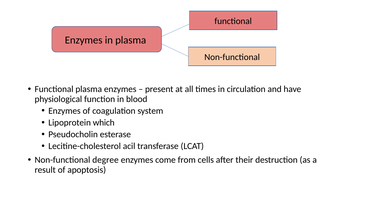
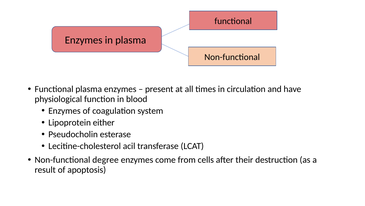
which: which -> either (104, 122)
